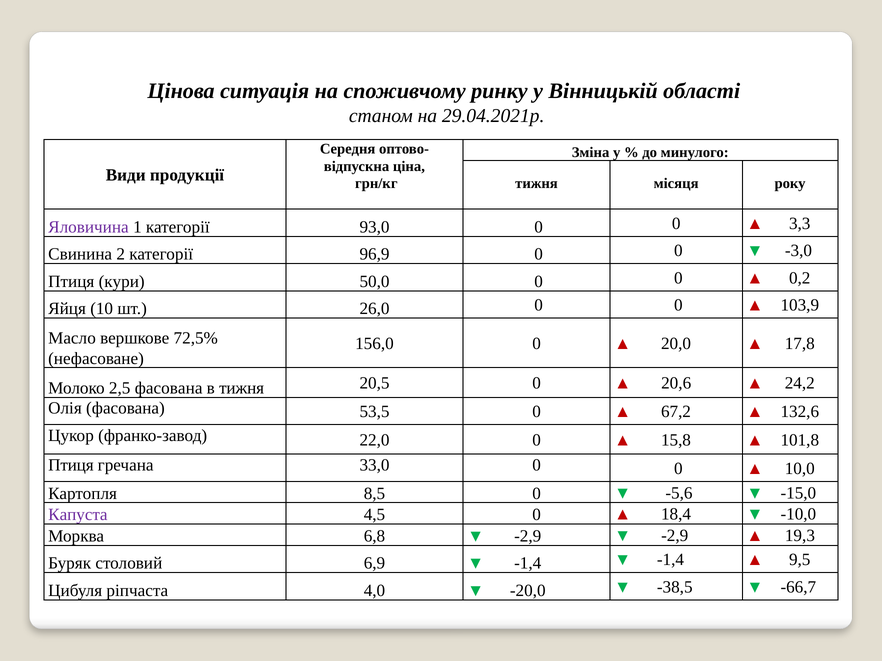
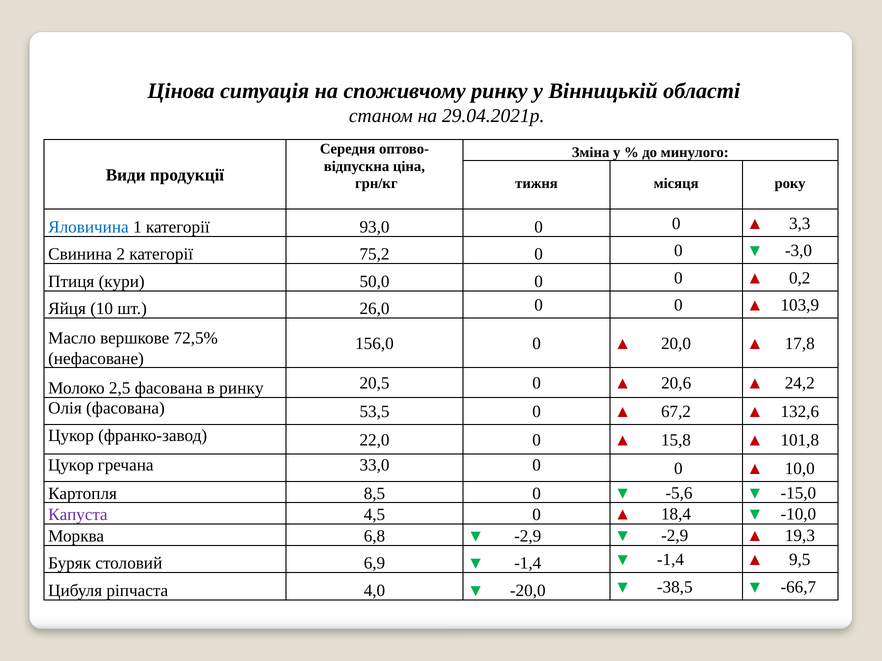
Яловичина colour: purple -> blue (88, 227)
96,9: 96,9 -> 75,2 (375, 254)
в тижня: тижня -> ринку (241, 388)
Птиця: Птиця -> Цукор (71, 465)
